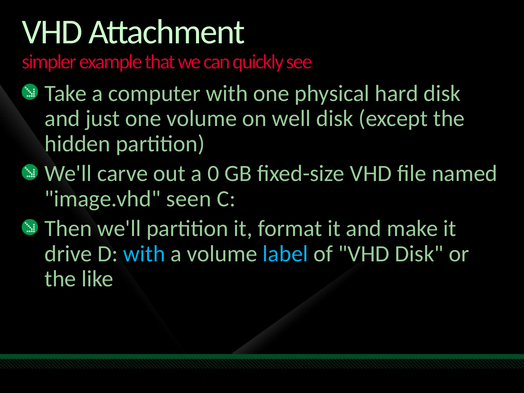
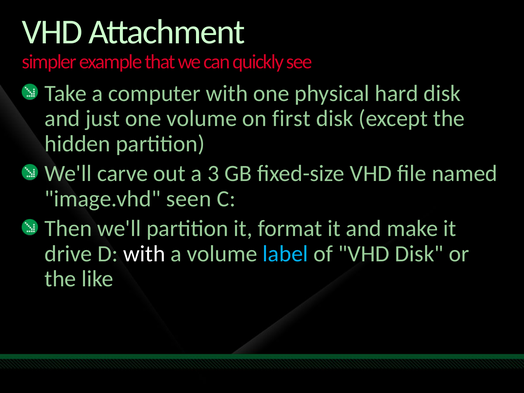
well: well -> first (291, 119)
0: 0 -> 3 (213, 174)
with colour: light blue -> white (144, 254)
